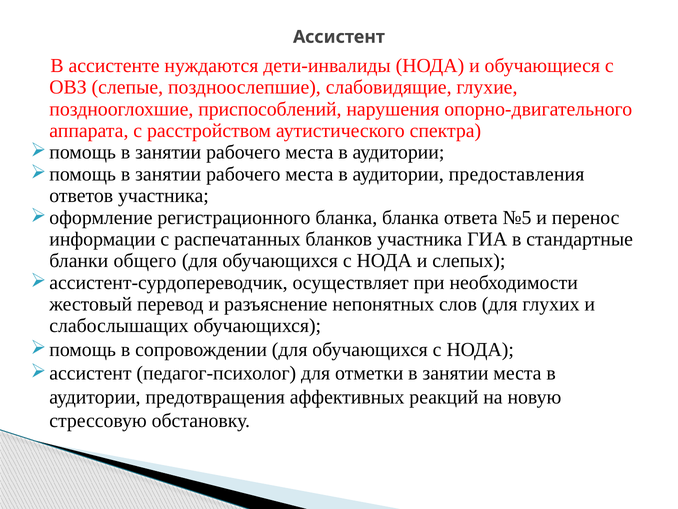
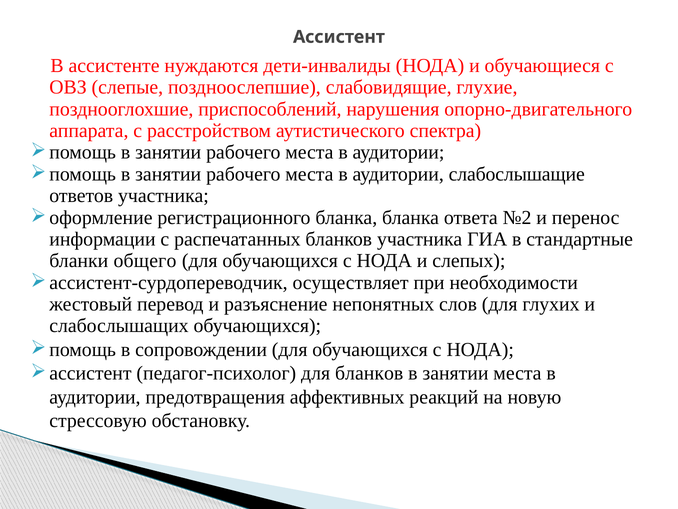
предоставления: предоставления -> слабослышащие (517, 174)
№5: №5 -> №2 (517, 217)
для отметки: отметки -> бланков (369, 373)
